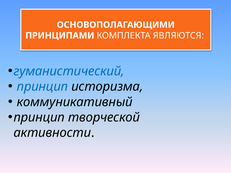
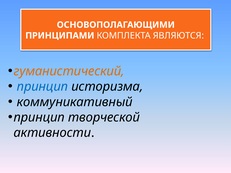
гуманистический colour: blue -> orange (69, 71)
